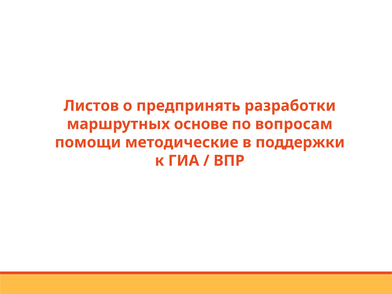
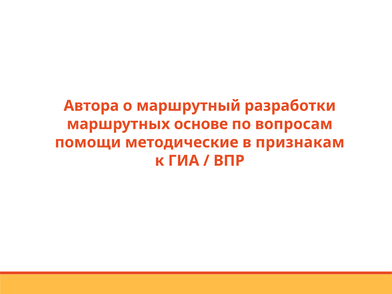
Листов: Листов -> Автора (91, 106)
предпринять: предпринять -> маршрутный (188, 106)
поддержки: поддержки -> признакам (300, 142)
